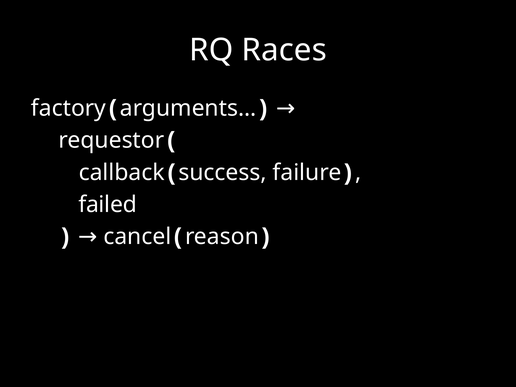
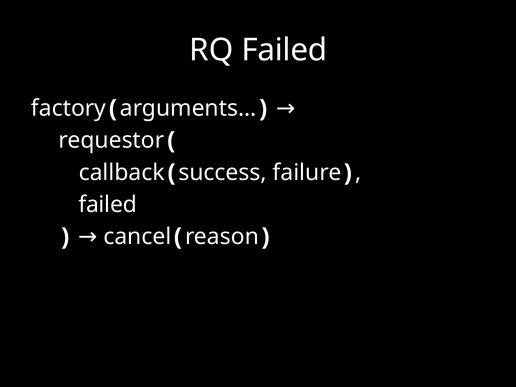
RQ Races: Races -> Failed (284, 50)
